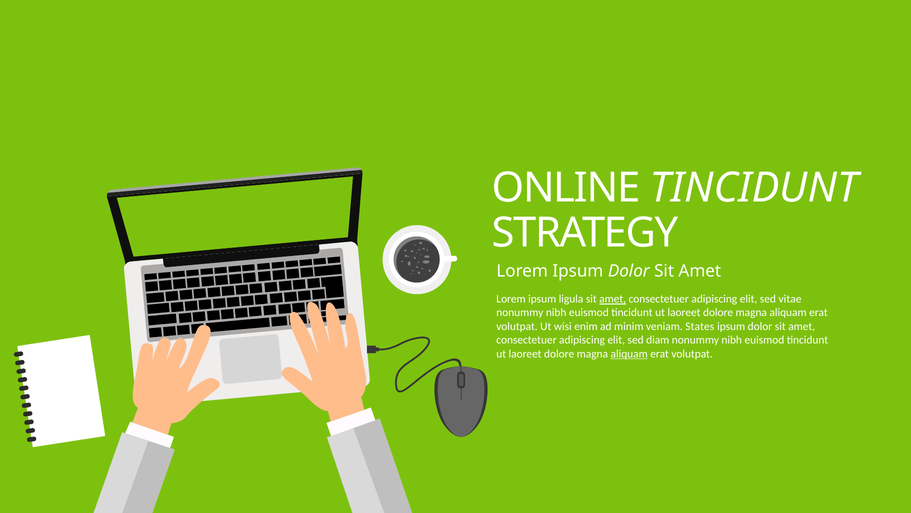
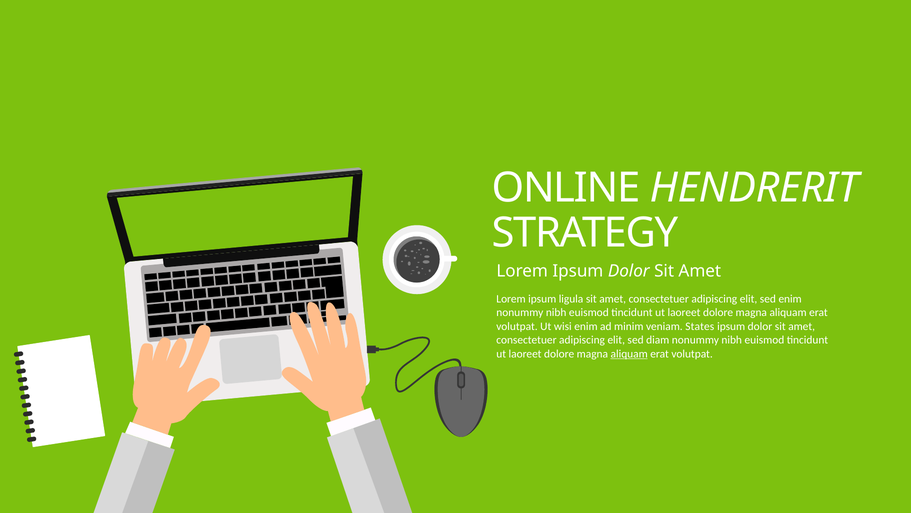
ONLINE TINCIDUNT: TINCIDUNT -> HENDRERIT (754, 188)
amet underline: present -> none (613, 299)
sed vitae: vitae -> enim (790, 299)
